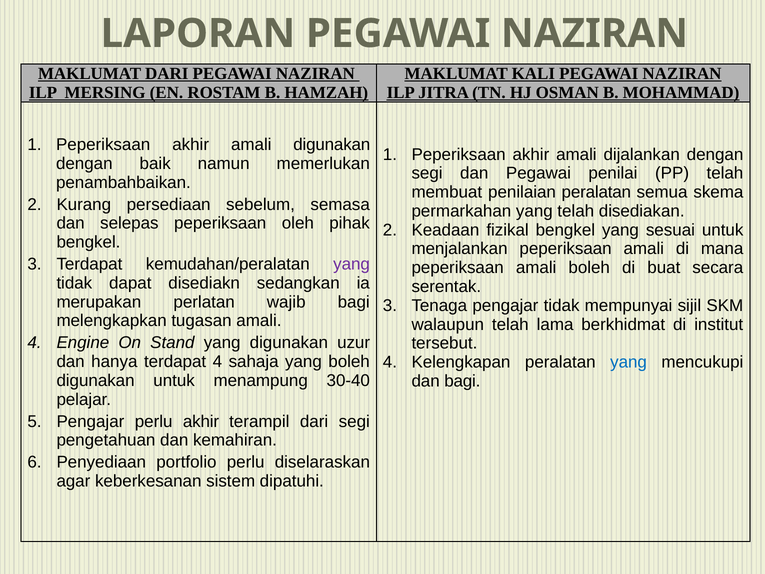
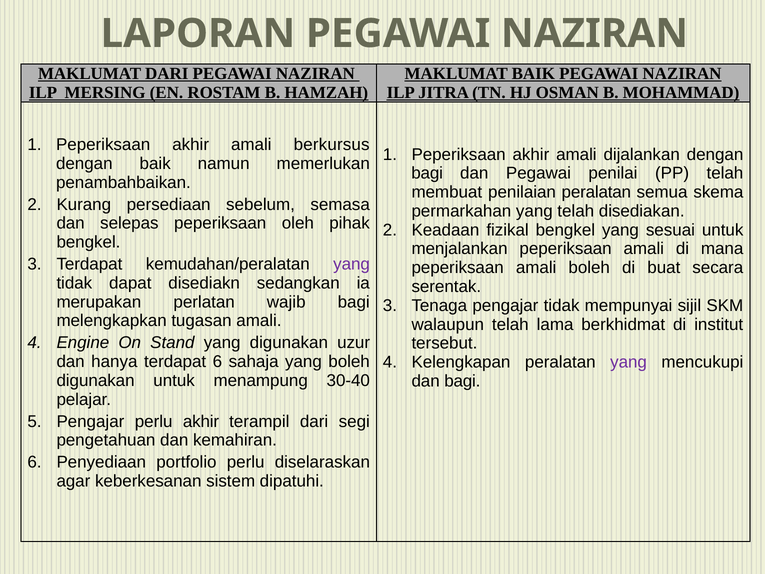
MAKLUMAT KALI: KALI -> BAIK (533, 74)
amali digunakan: digunakan -> berkursus (332, 145)
segi: segi -> bagi (427, 173)
terdapat 4: 4 -> 6 (217, 362)
yang colour: blue -> purple (629, 362)
